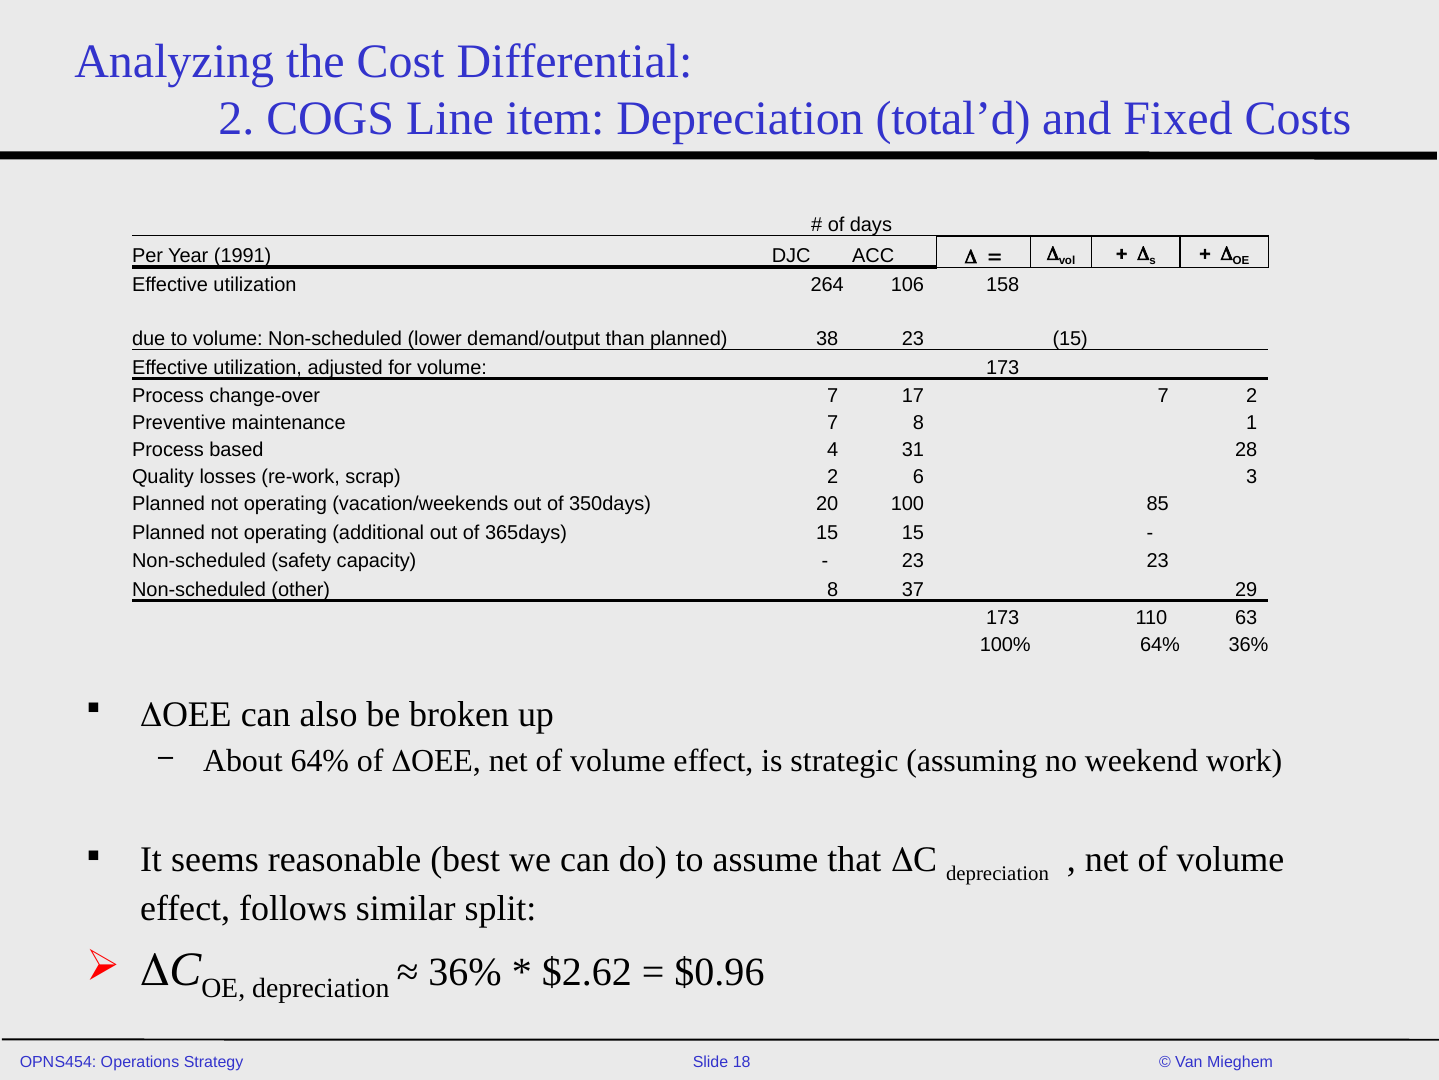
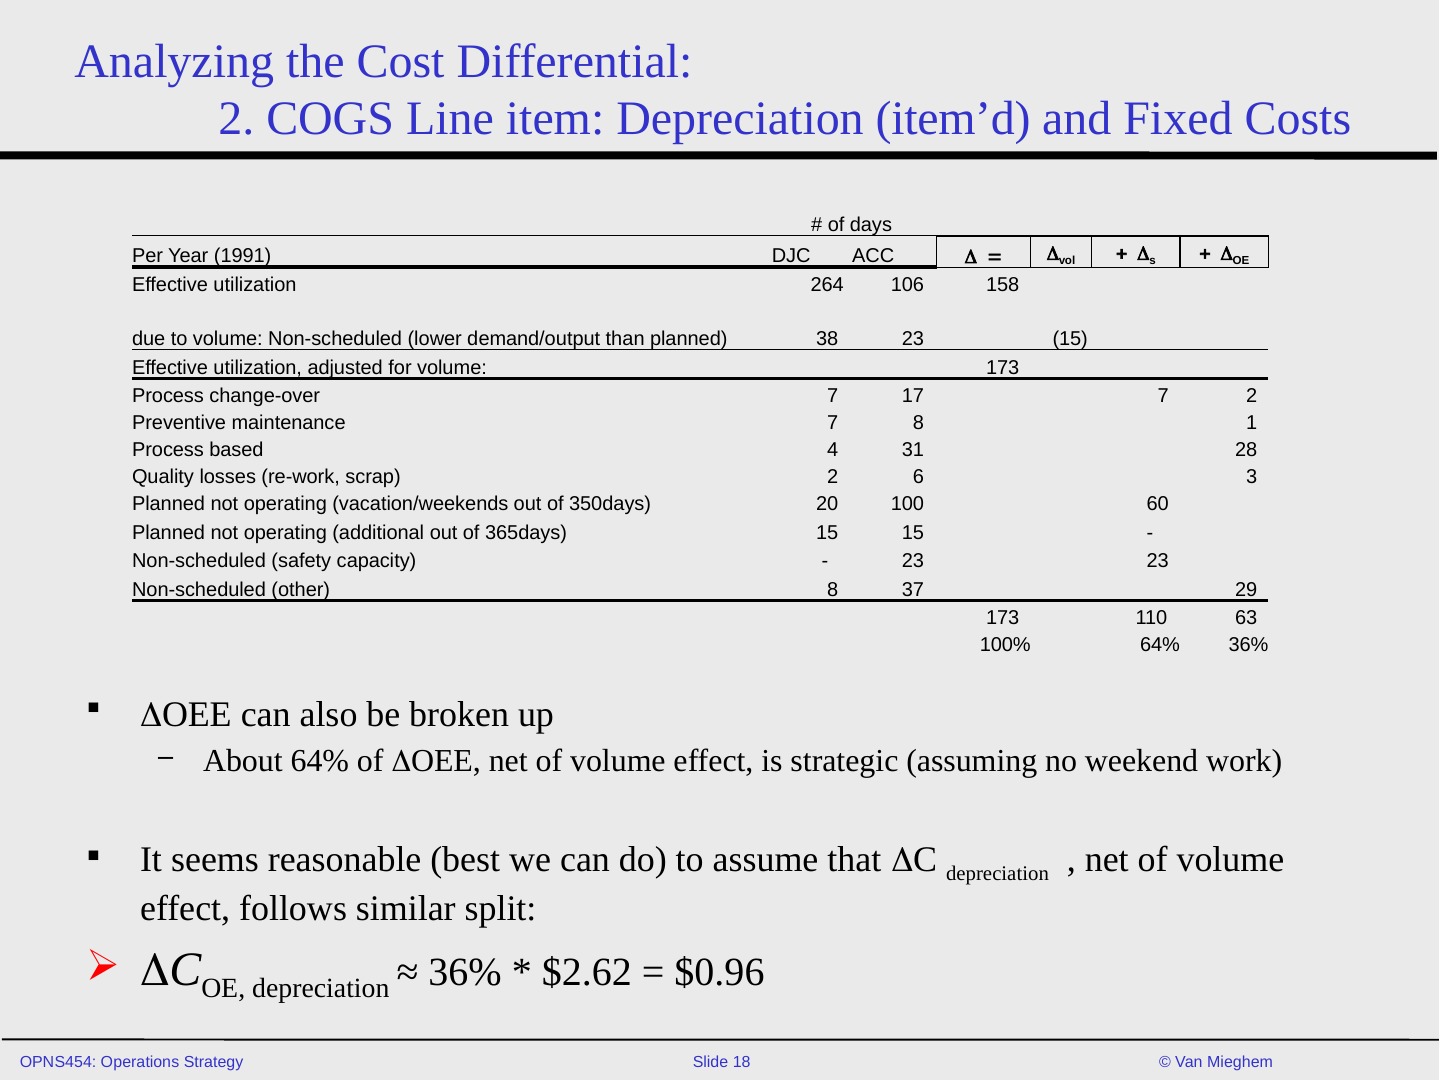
total’d: total’d -> item’d (953, 119)
85: 85 -> 60 (1158, 504)
